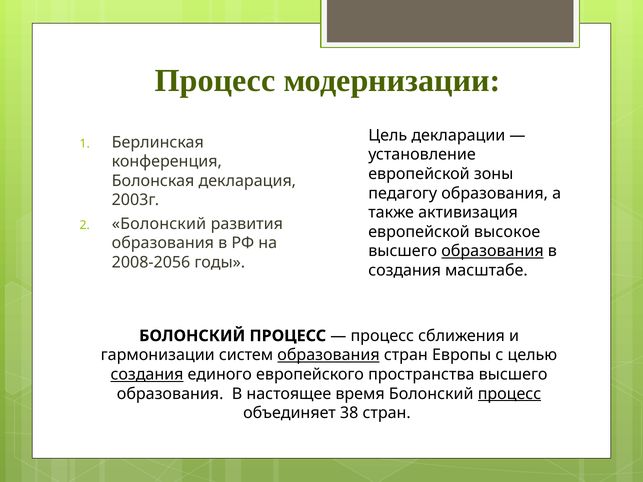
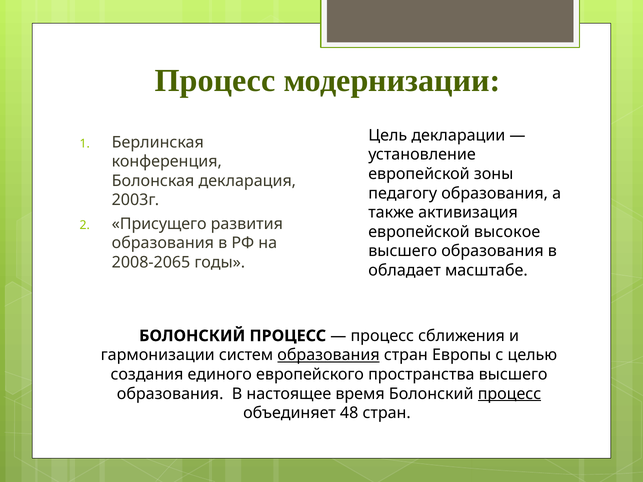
Болонский: Болонский -> Присущего (159, 224)
образования underline: present -> none (493, 251)
2008-2056: 2008-2056 -> 2008-2065 (151, 262)
создания: создания -> обладает (405, 271)
создания underline: present -> none (147, 375)
38: 38 -> 48 (349, 413)
